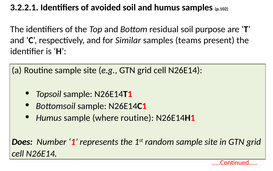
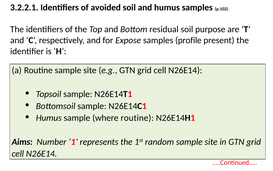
Similar: Similar -> Expose (128, 40)
teams: teams -> profile (188, 40)
Does: Does -> Aims (22, 141)
